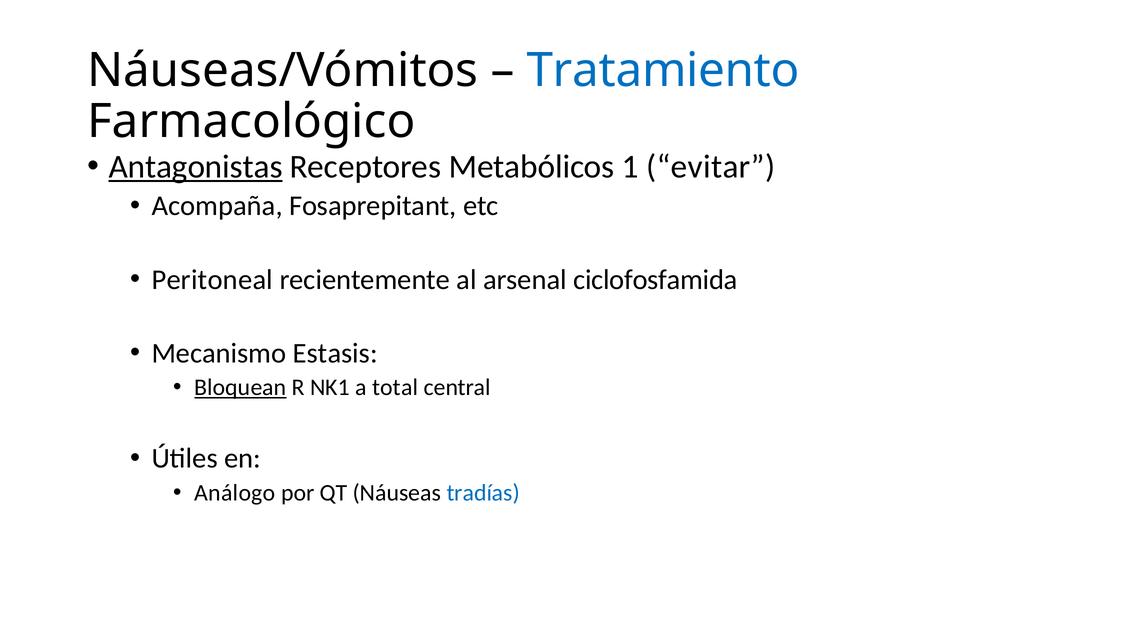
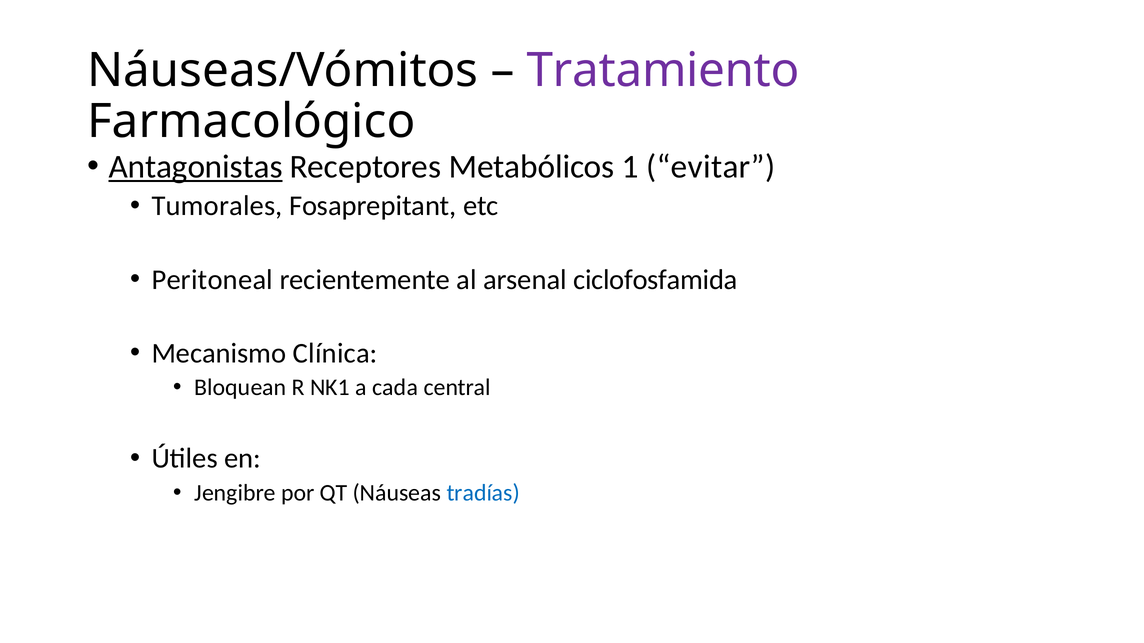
Tratamiento colour: blue -> purple (663, 70)
Acompaña: Acompaña -> Tumorales (217, 206)
Estasis: Estasis -> Clínica (335, 353)
Bloquean underline: present -> none (240, 388)
total: total -> cada (395, 388)
Análogo: Análogo -> Jengibre (235, 493)
